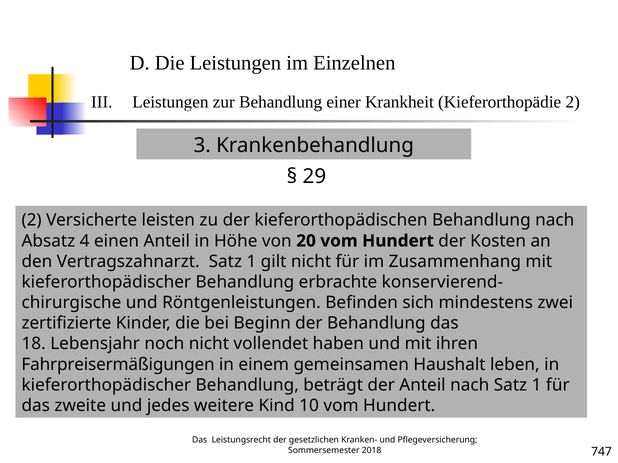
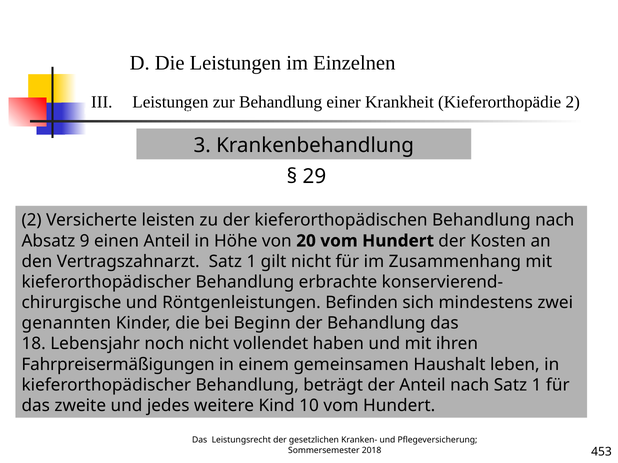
4: 4 -> 9 (85, 241)
zertifizierte: zertifizierte -> genannten (66, 324)
747: 747 -> 453 (602, 452)
